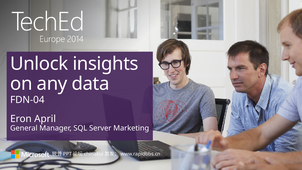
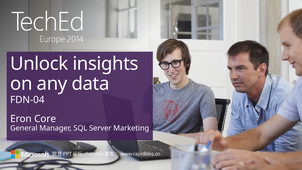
April: April -> Core (45, 119)
